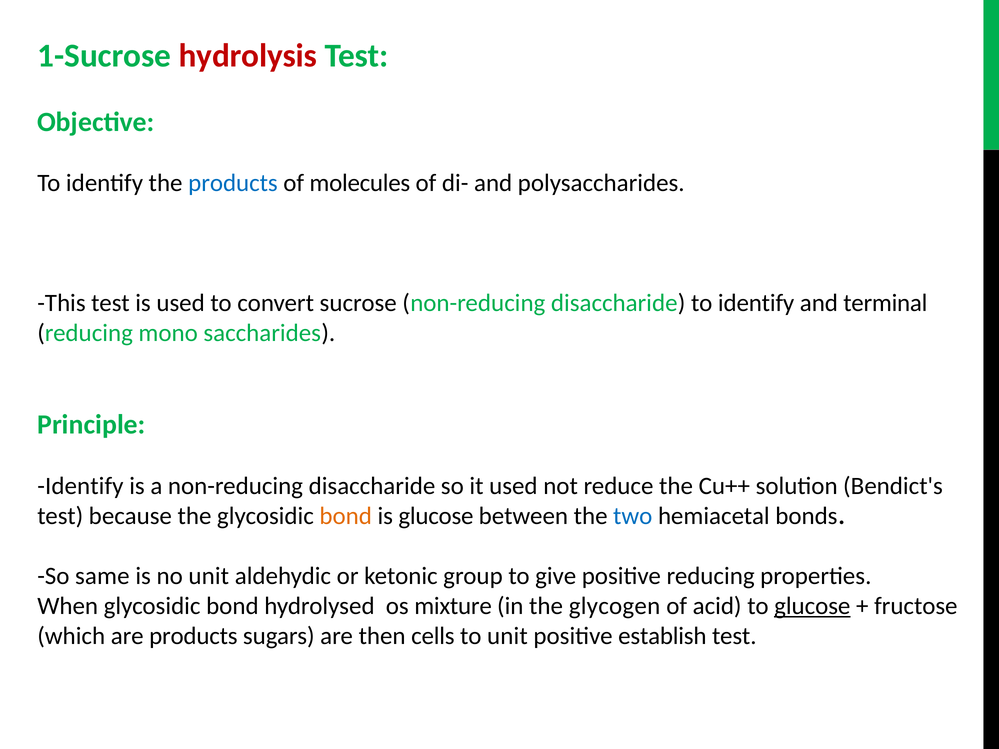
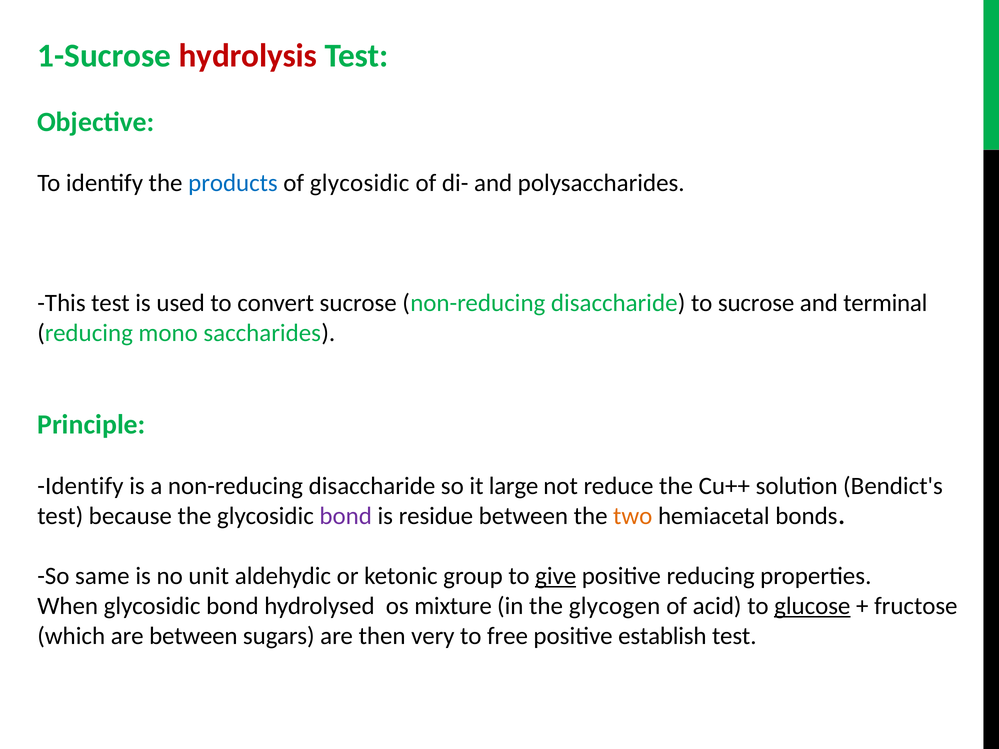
of molecules: molecules -> glycosidic (360, 183)
disaccharide to identify: identify -> sucrose (756, 303)
it used: used -> large (514, 486)
bond colour: orange -> purple (346, 516)
is glucose: glucose -> residue (436, 516)
two colour: blue -> orange (633, 516)
give underline: none -> present (556, 576)
are products: products -> between (193, 636)
cells: cells -> very (433, 636)
to unit: unit -> free (508, 636)
